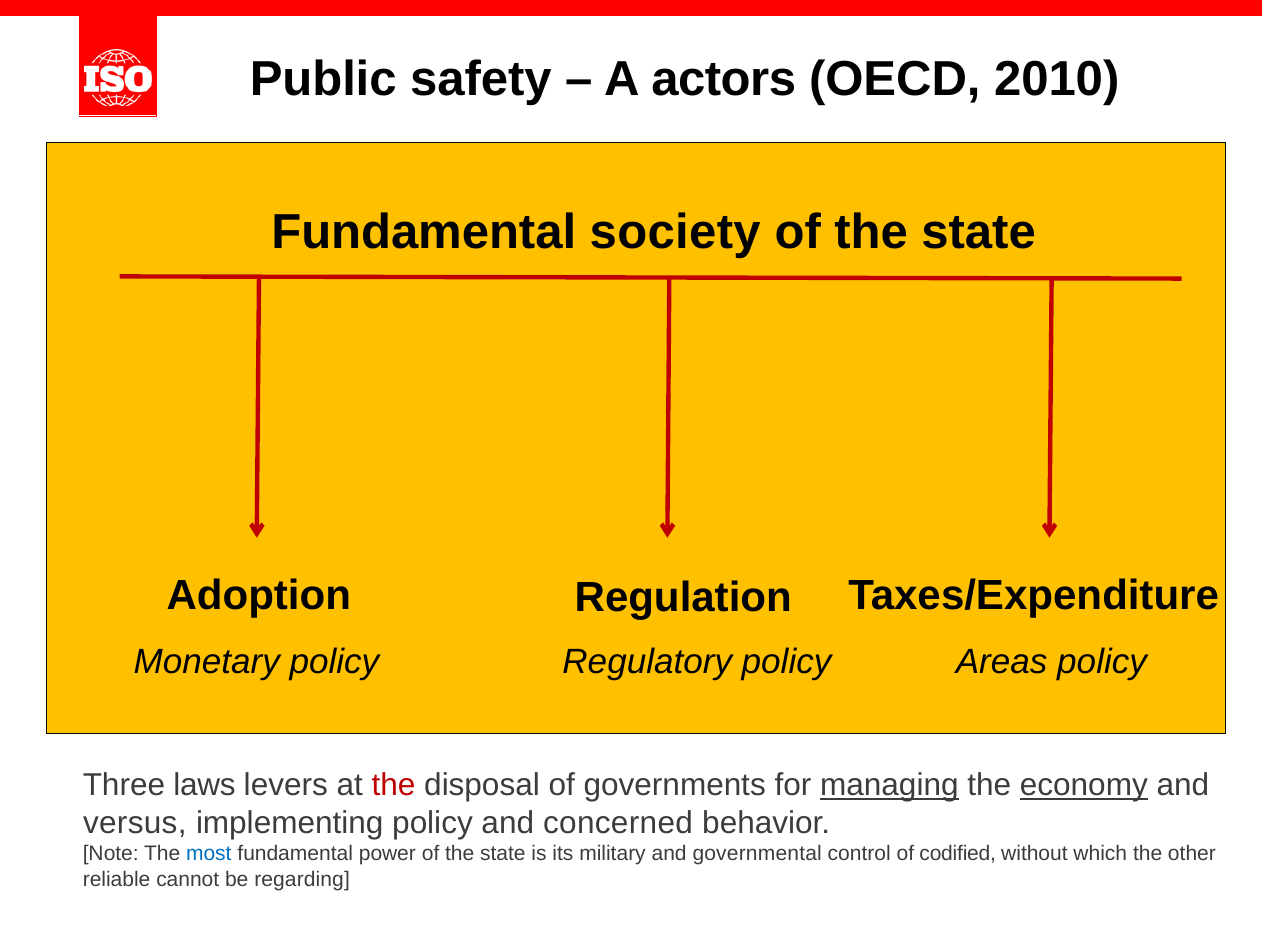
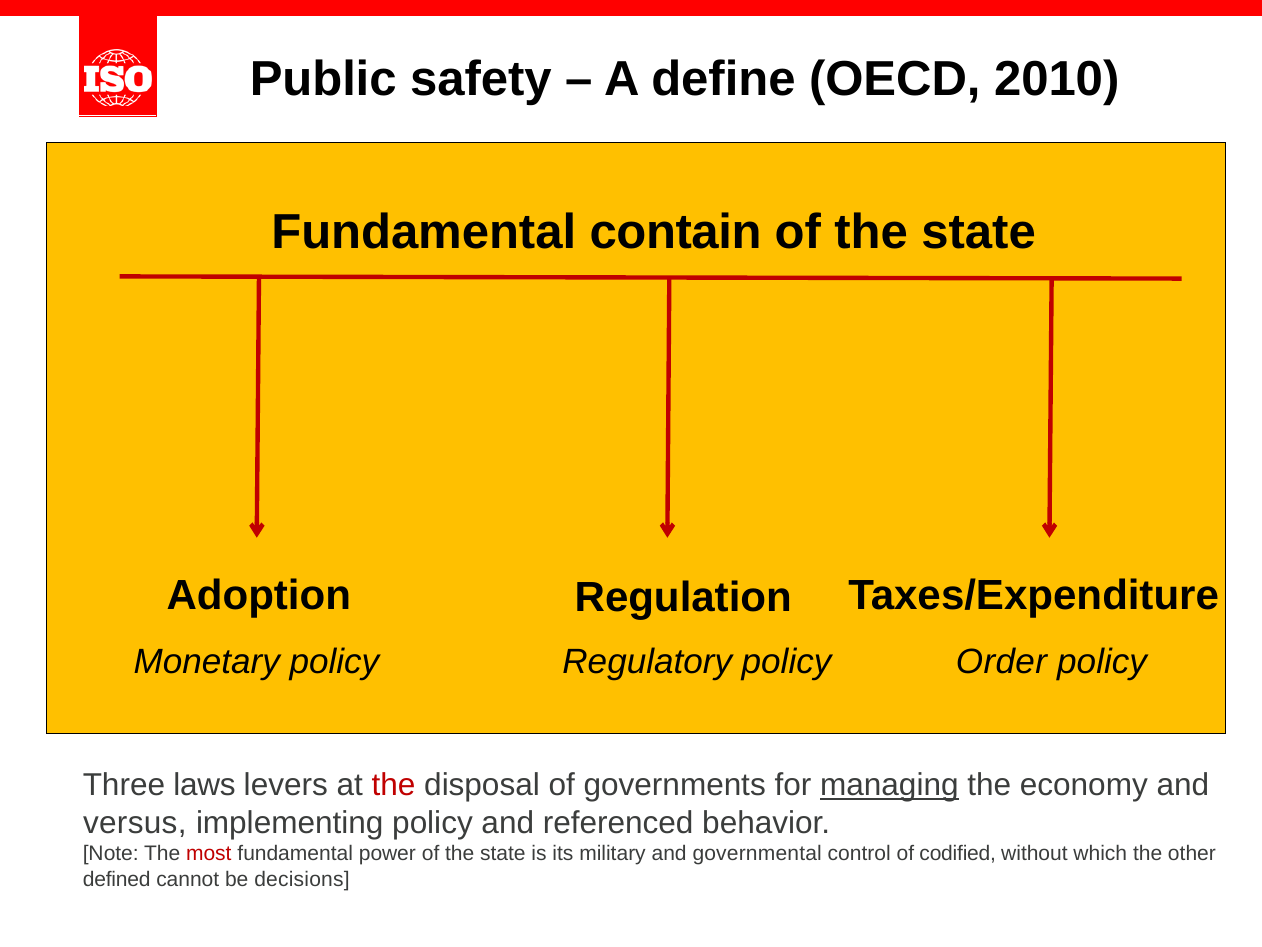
actors: actors -> define (723, 79)
society: society -> contain (676, 232)
Areas: Areas -> Order (1001, 662)
economy underline: present -> none (1084, 785)
concerned: concerned -> referenced (618, 823)
most colour: blue -> red (209, 853)
reliable: reliable -> defined (117, 879)
regarding: regarding -> decisions (302, 879)
